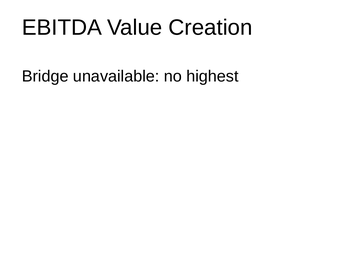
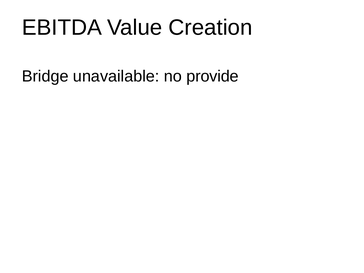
highest: highest -> provide (213, 76)
